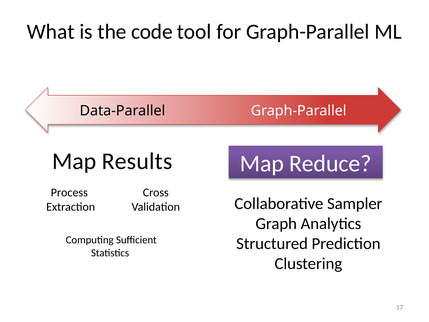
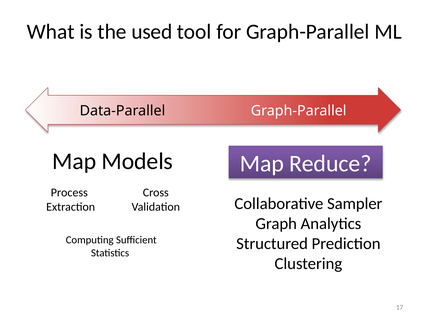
code: code -> used (152, 32)
Results: Results -> Models (137, 161)
